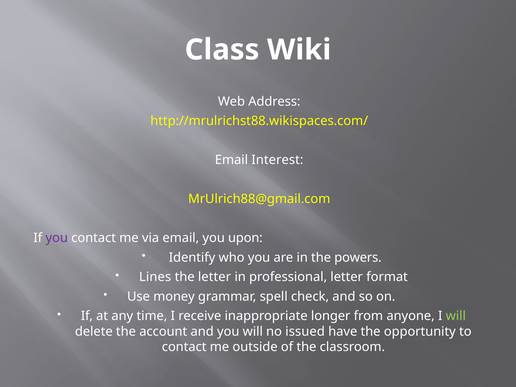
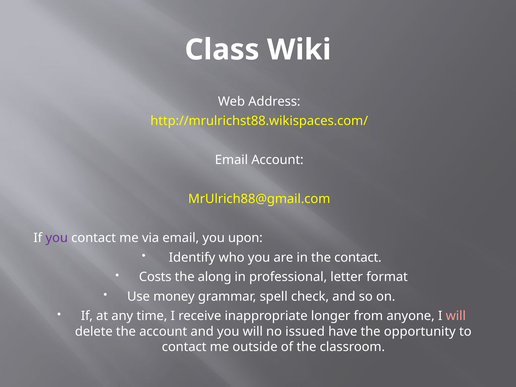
Email Interest: Interest -> Account (277, 160)
the powers: powers -> contact (358, 258)
Lines: Lines -> Costs (155, 277)
the letter: letter -> along (215, 277)
will colour: light green -> pink (456, 316)
